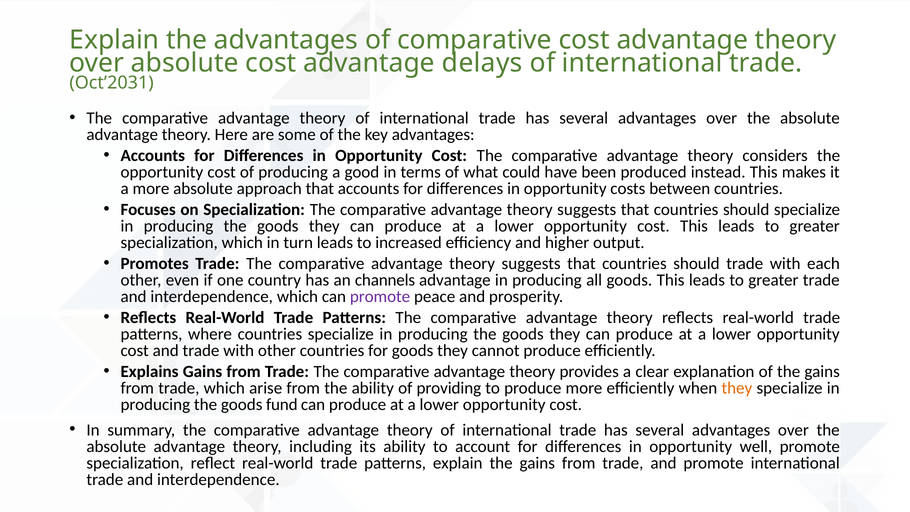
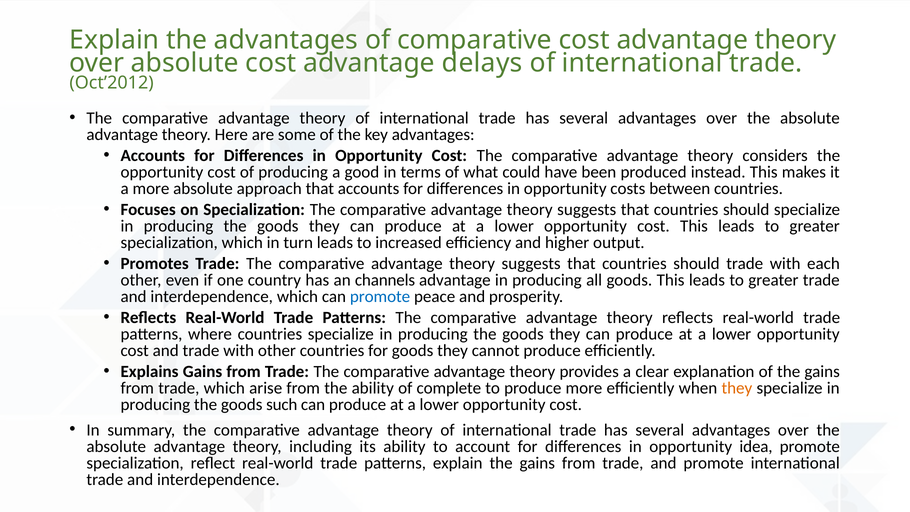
Oct’2031: Oct’2031 -> Oct’2012 (112, 83)
promote colour: purple -> blue (380, 297)
providing: providing -> complete (449, 388)
fund: fund -> such (282, 405)
well: well -> idea (756, 446)
